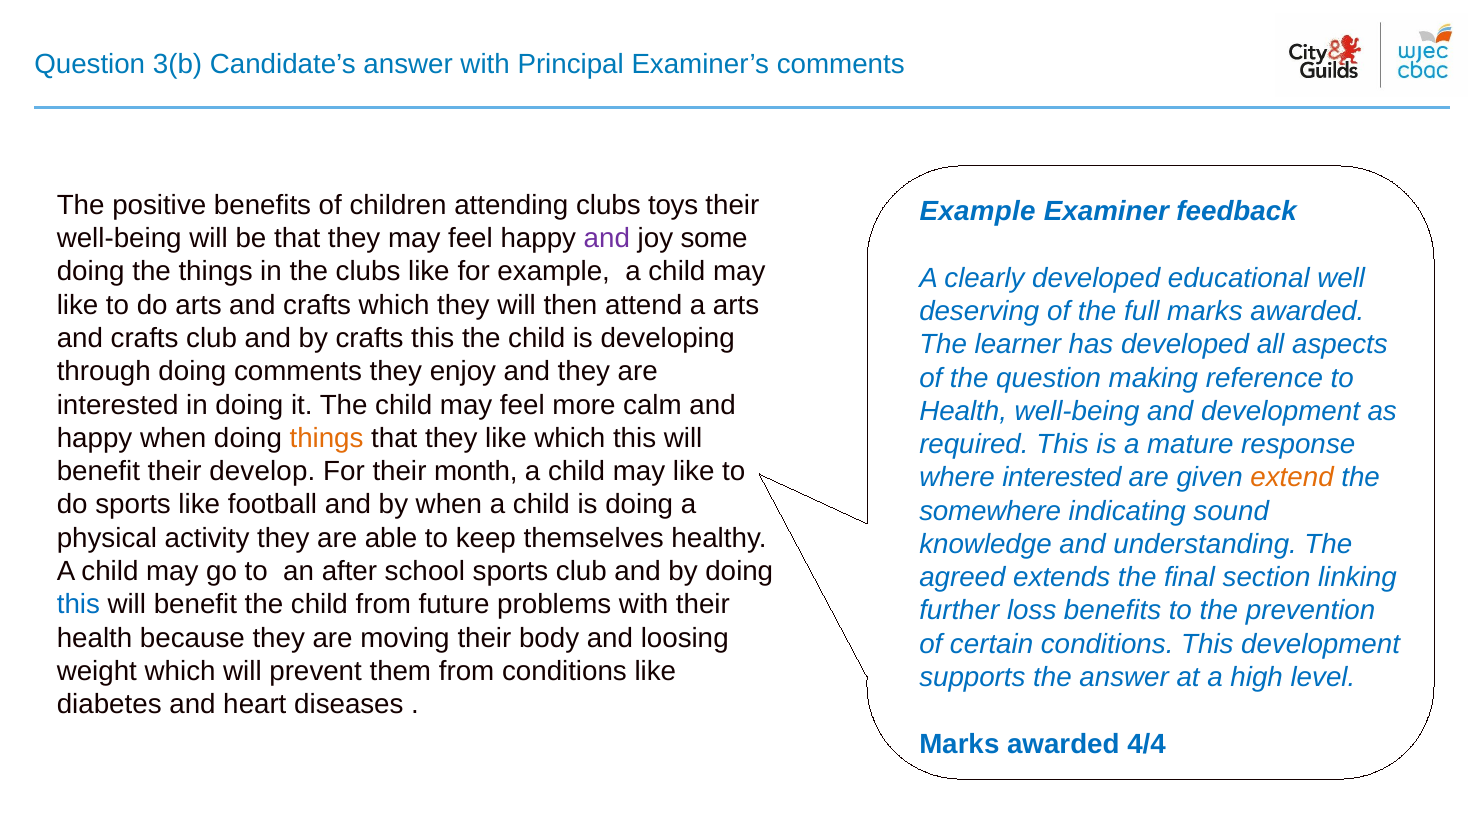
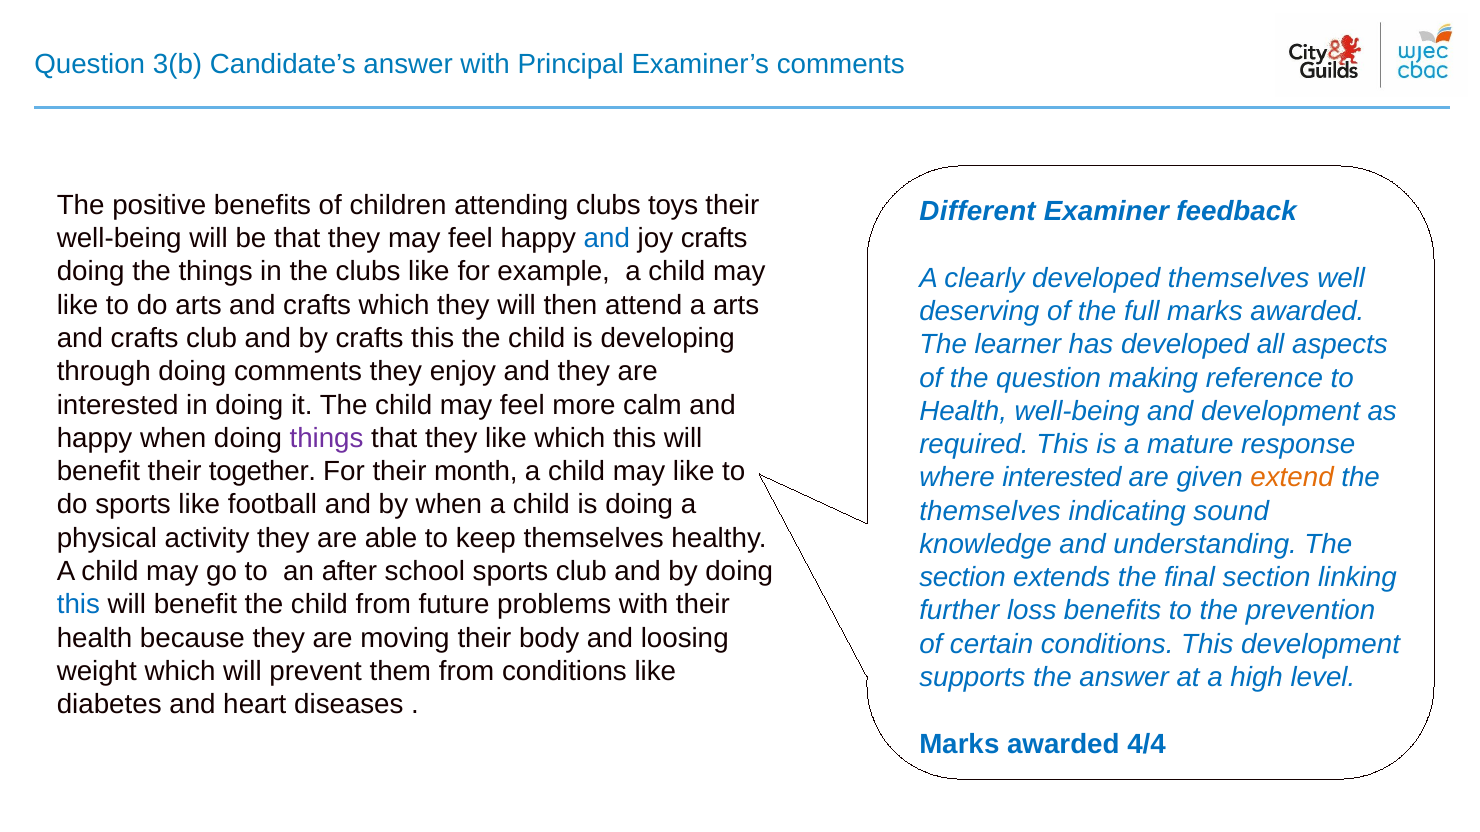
Example: Example -> Different (978, 212)
and colour: purple -> blue (607, 239)
joy some: some -> crafts (714, 239)
developed educational: educational -> themselves (1239, 278)
things colour: orange -> purple (327, 438)
develop: develop -> together (263, 472)
somewhere: somewhere -> themselves (990, 511)
agreed: agreed -> section (962, 578)
